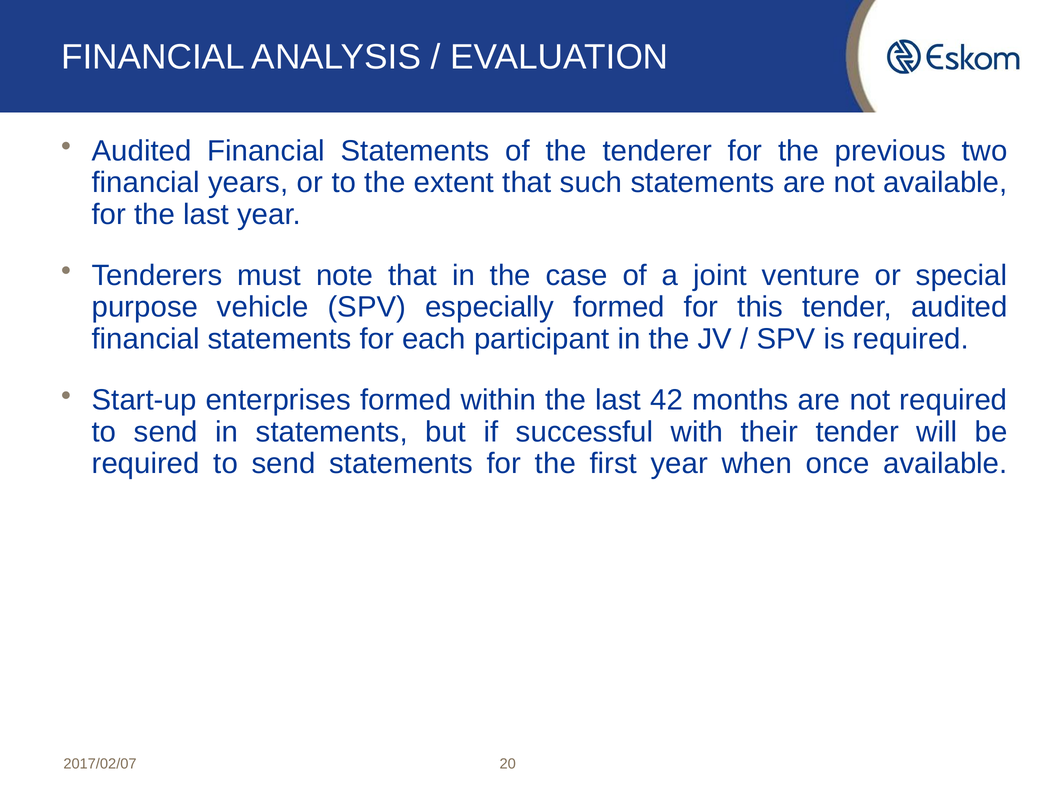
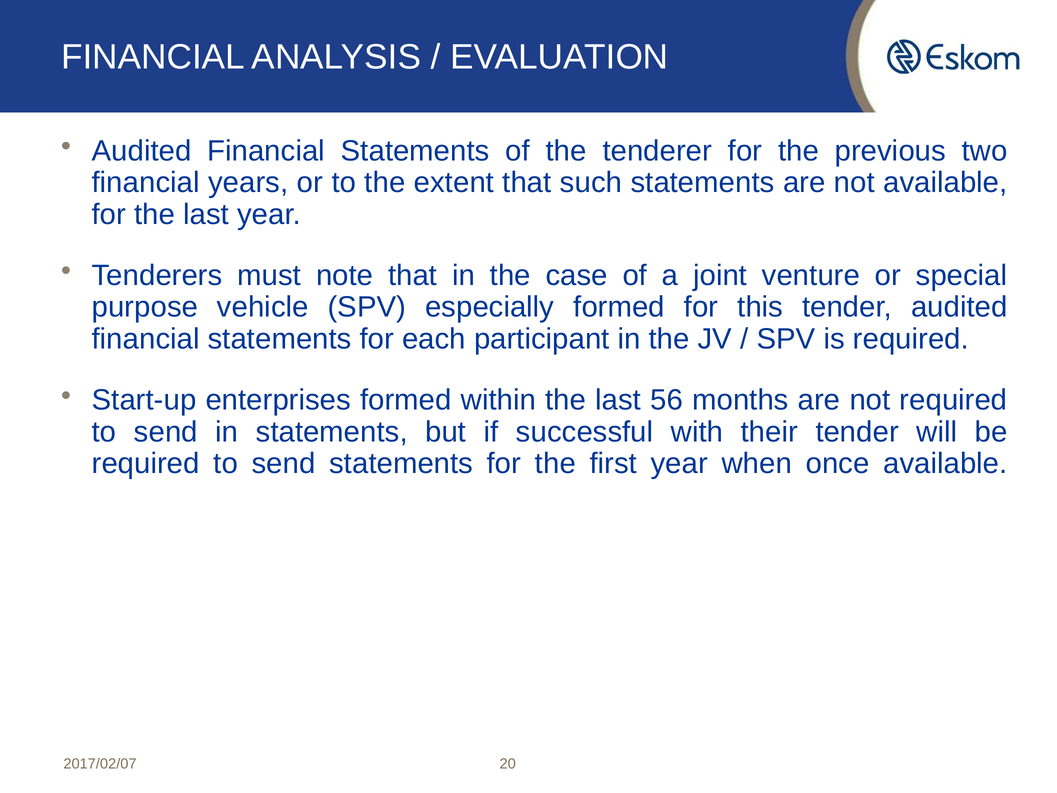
42: 42 -> 56 (667, 400)
